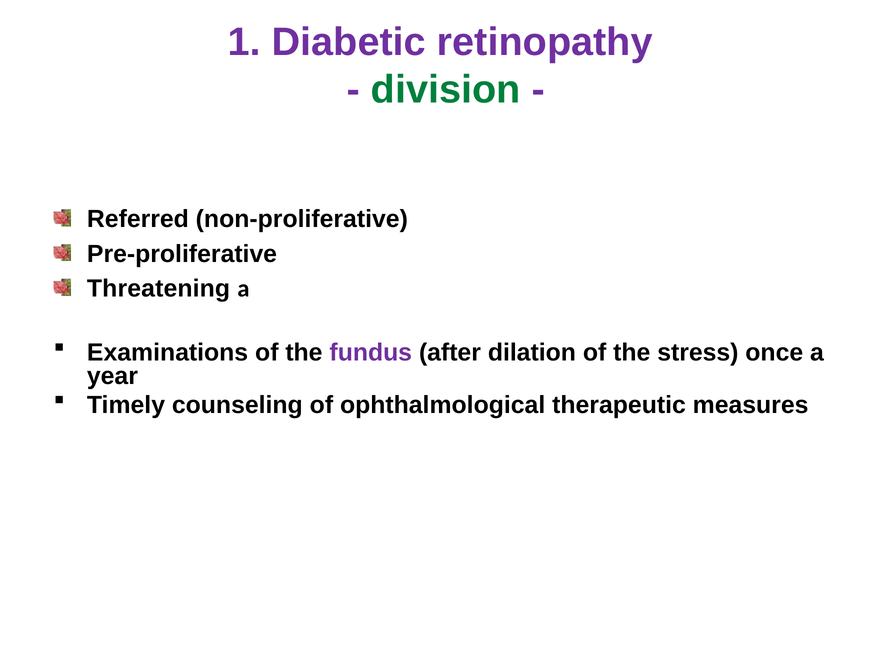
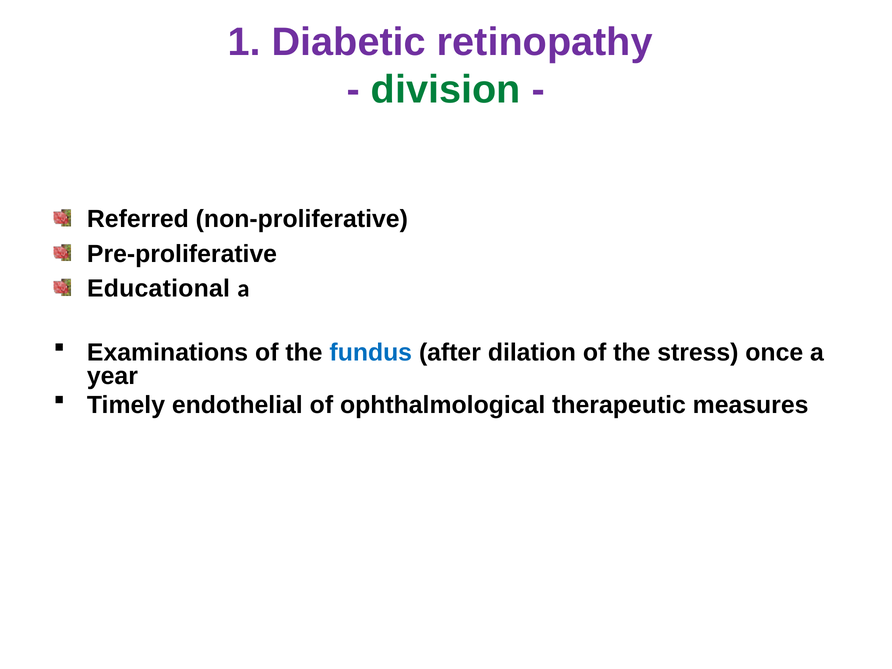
Threatening: Threatening -> Educational (158, 289)
fundus colour: purple -> blue (371, 352)
counseling: counseling -> endothelial (237, 405)
